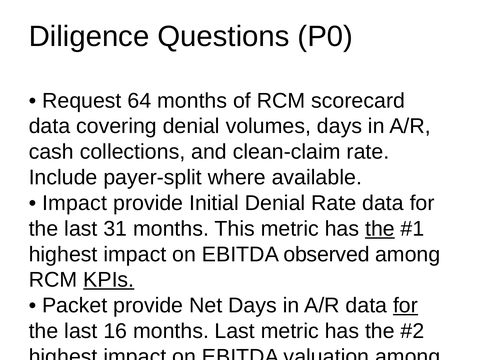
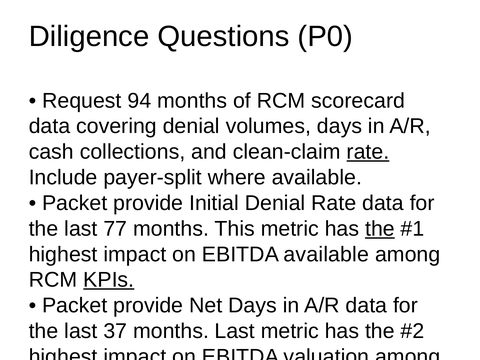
64: 64 -> 94 (139, 101)
rate underline: none -> present (368, 152)
Impact: Impact -> Packet (75, 203)
31: 31 -> 77 (115, 229)
EBITDA observed: observed -> available (326, 254)
for underline: present -> none (406, 306)
16: 16 -> 37 (115, 331)
